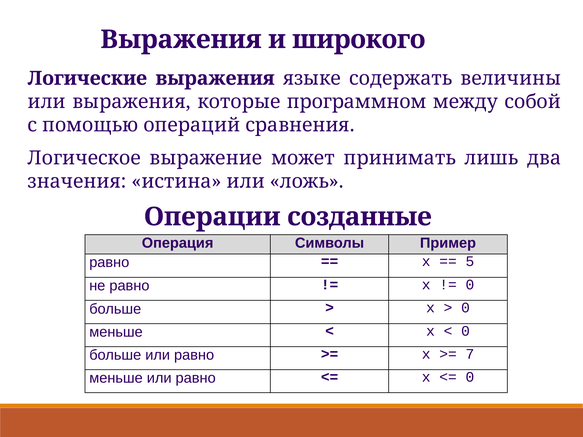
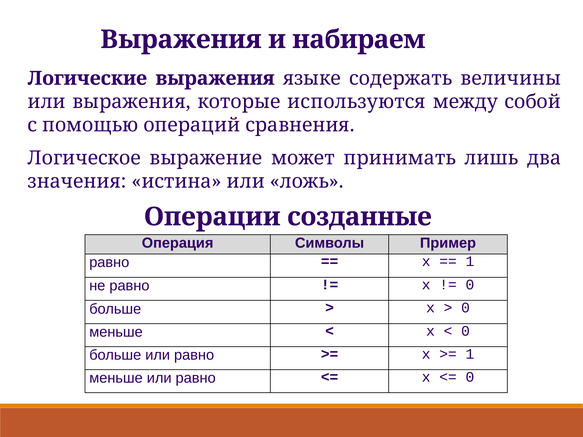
широкого: широкого -> набираем (359, 40)
программном: программном -> используются (357, 102)
5: 5 -> 1 (470, 262)
7: 7 -> 1 (470, 354)
